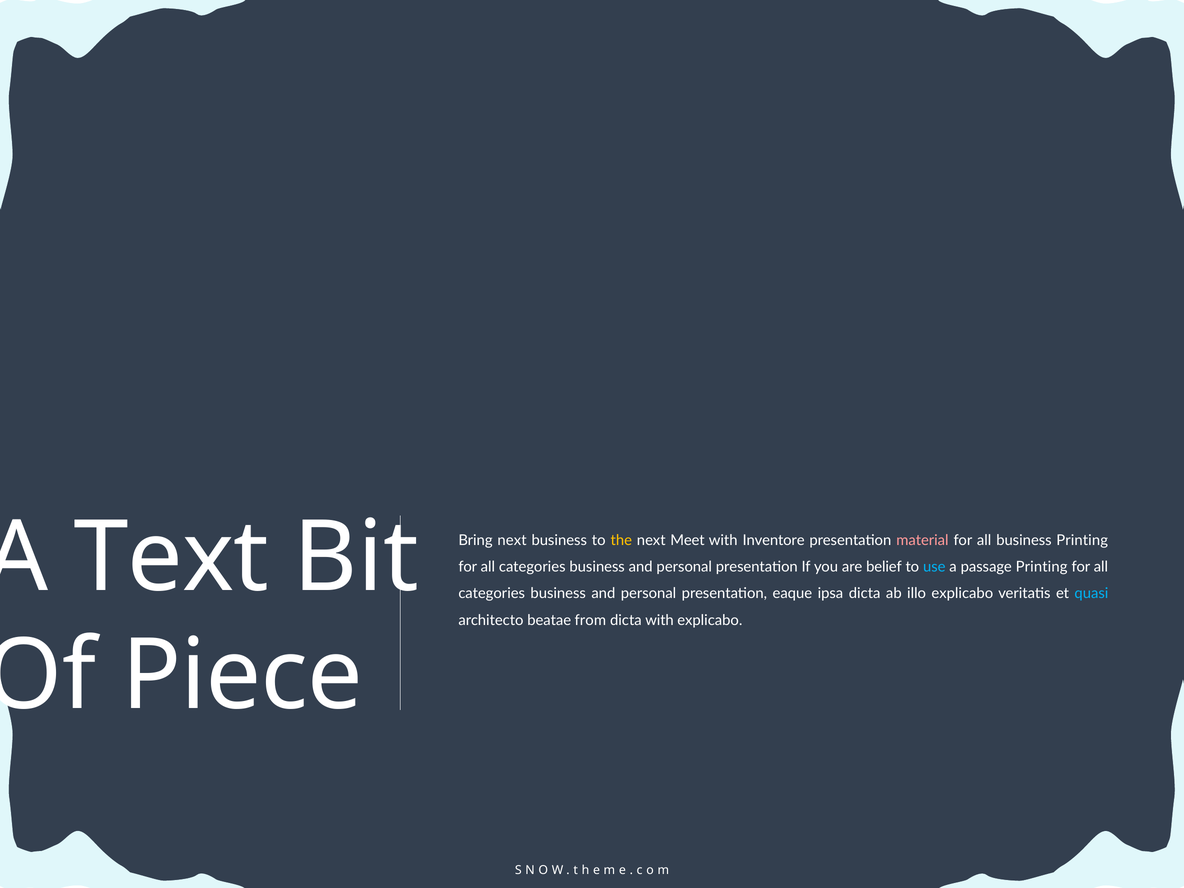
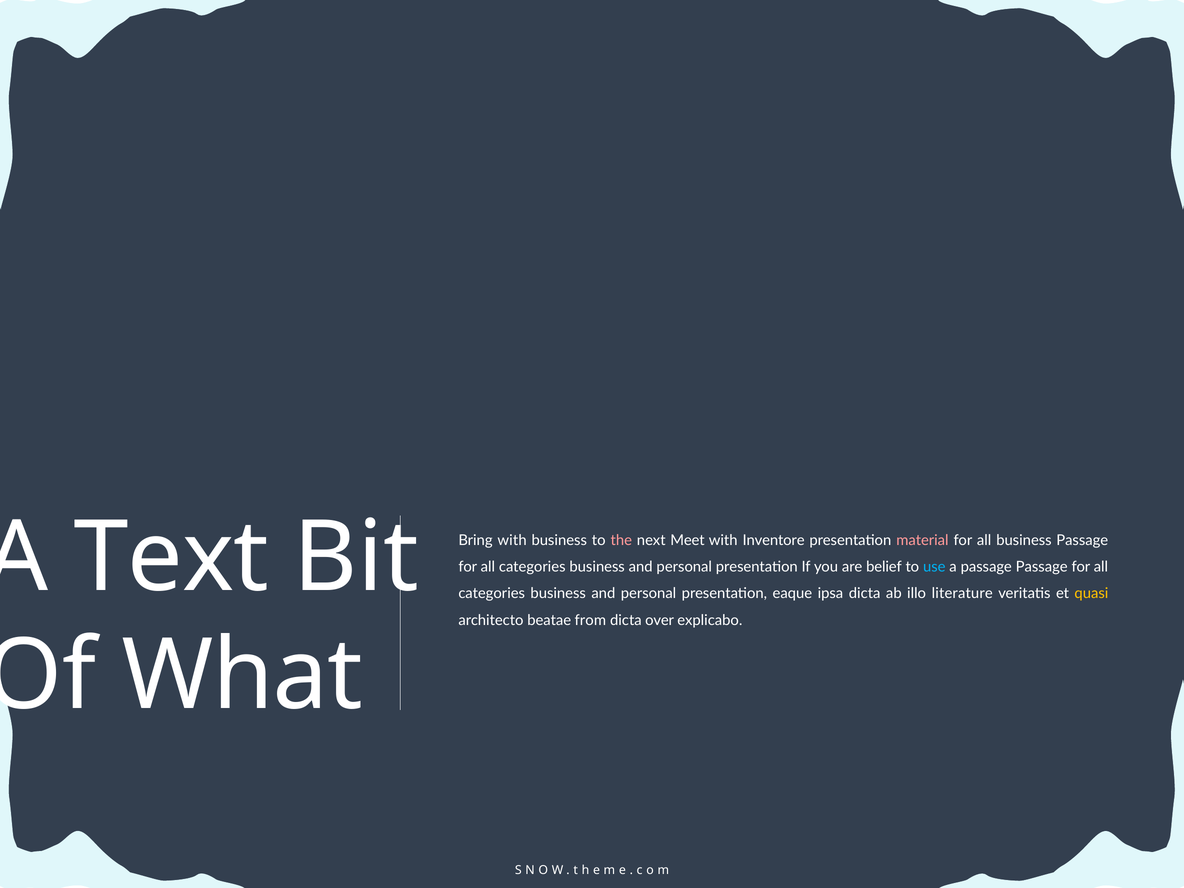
Bring next: next -> with (512, 540)
the colour: yellow -> pink (621, 540)
business Printing: Printing -> Passage (1082, 540)
passage Printing: Printing -> Passage (1042, 567)
illo explicabo: explicabo -> literature (962, 594)
quasi colour: light blue -> yellow (1091, 594)
dicta with: with -> over (660, 620)
Piece: Piece -> What (242, 676)
